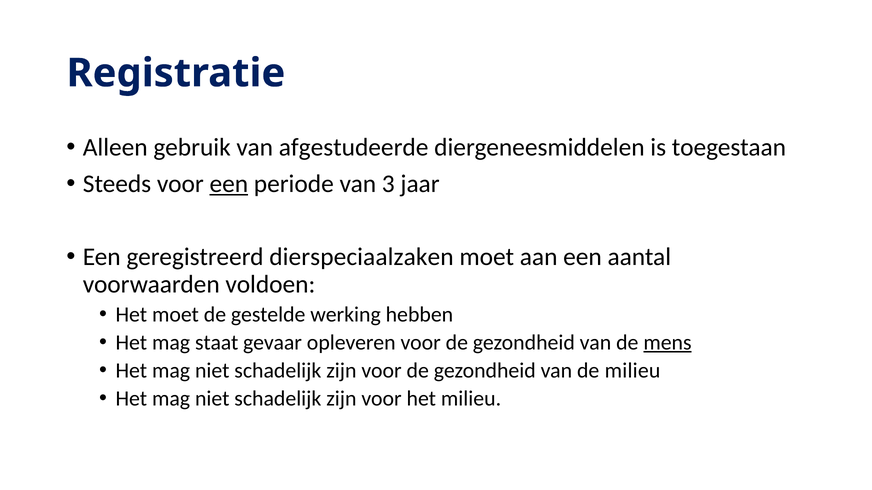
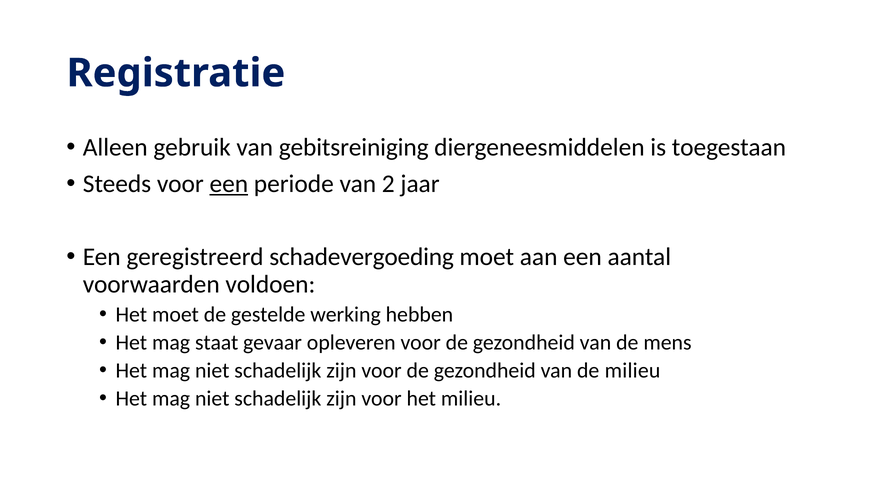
afgestudeerde: afgestudeerde -> gebitsreiniging (354, 147)
3: 3 -> 2 (388, 184)
dierspeciaalzaken: dierspeciaalzaken -> schadevergoeding (362, 257)
mens underline: present -> none (667, 343)
